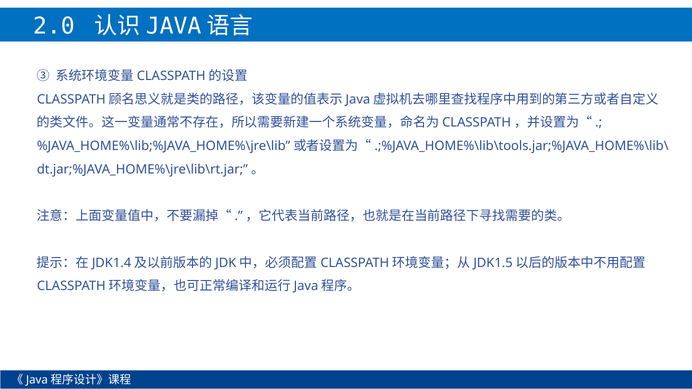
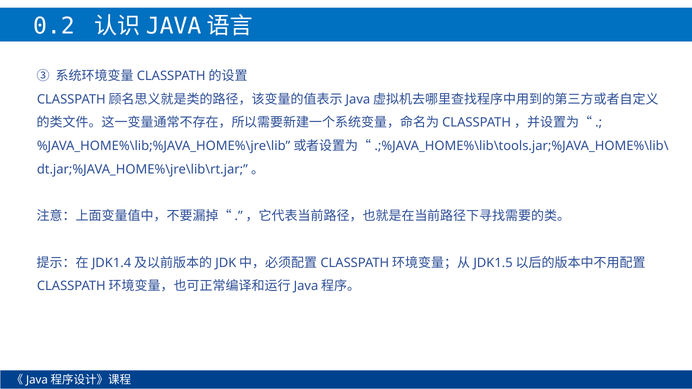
2.0: 2.0 -> 0.2 (54, 26)
